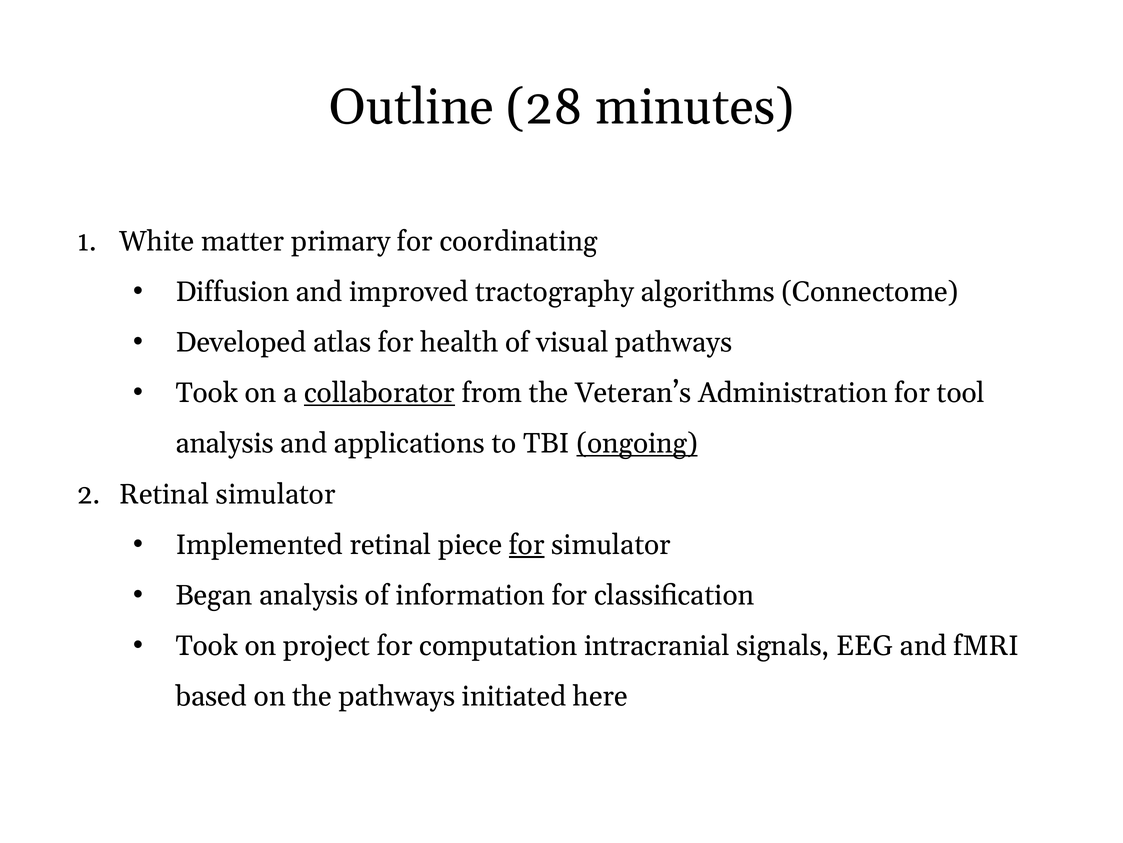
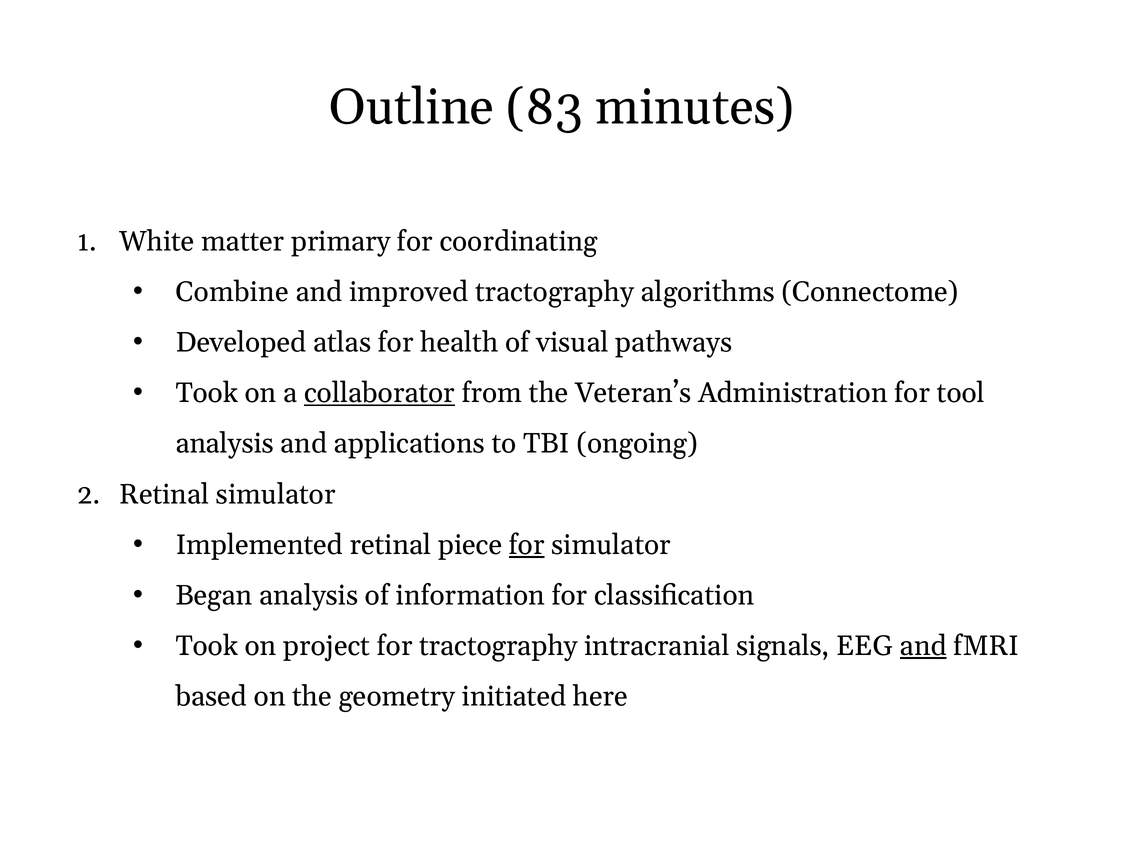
28: 28 -> 83 (545, 107)
Diffusion: Diffusion -> Combine (232, 292)
ongoing underline: present -> none (637, 443)
for computation: computation -> tractography (498, 645)
and underline: none -> present (923, 645)
the pathways: pathways -> geometry (397, 696)
